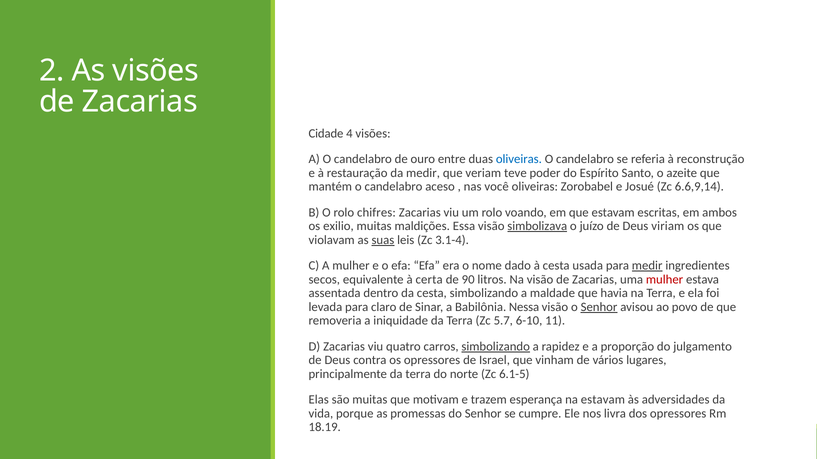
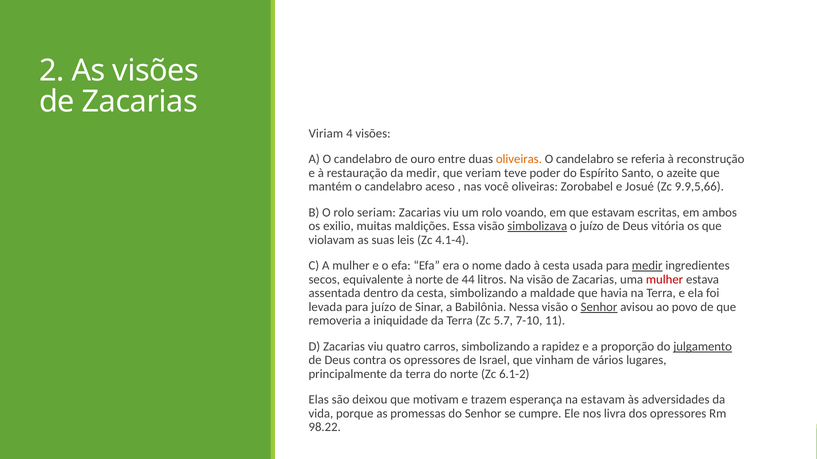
Cidade: Cidade -> Viriam (326, 134)
oliveiras colour: blue -> orange (519, 159)
6.6,9,14: 6.6,9,14 -> 9.9,5,66 (699, 187)
chifres: chifres -> seriam (376, 213)
viriam: viriam -> vitória (668, 226)
suas underline: present -> none (383, 240)
3.1-4: 3.1-4 -> 4.1-4 (452, 240)
à certa: certa -> norte (429, 280)
90: 90 -> 44 (468, 280)
para claro: claro -> juízo (384, 307)
6-10: 6-10 -> 7-10 (529, 321)
simbolizando underline: present -> none (496, 347)
julgamento underline: none -> present (703, 347)
6.1-5: 6.1-5 -> 6.1-2 (514, 374)
são muitas: muitas -> deixou (370, 400)
18.19: 18.19 -> 98.22 (325, 428)
